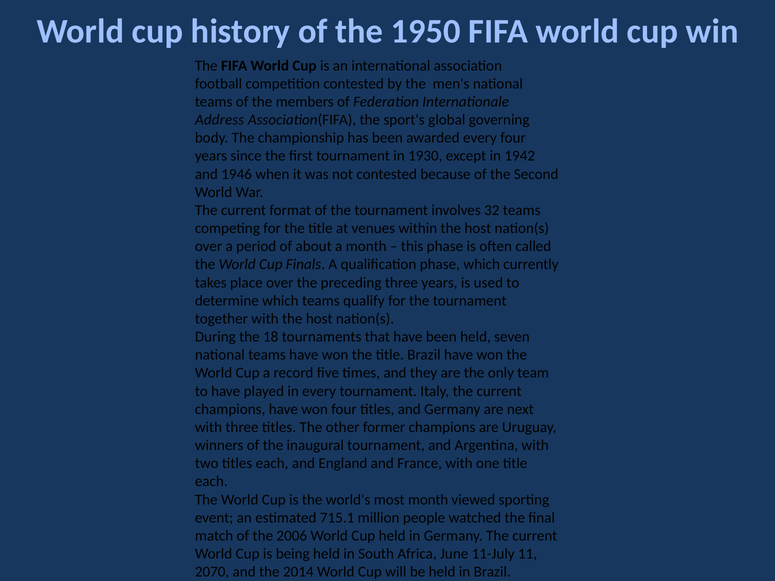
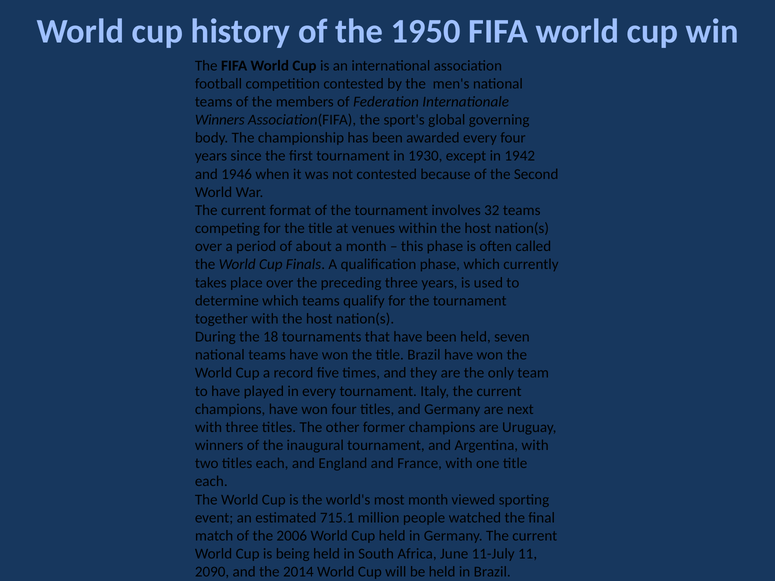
Address: Address -> Winners (220, 120)
2070: 2070 -> 2090 (212, 572)
